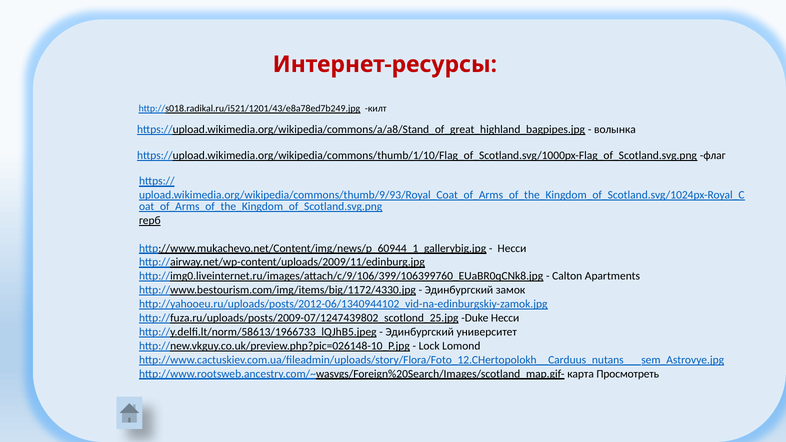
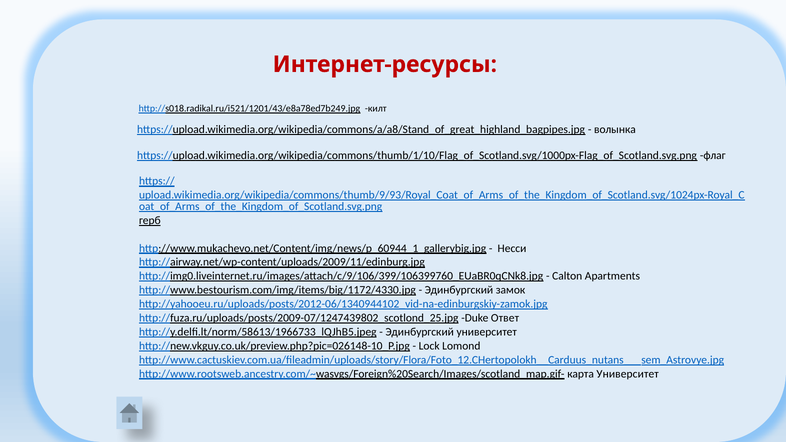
Duke Несси: Несси -> Ответ (505, 318)
карта Просмотреть: Просмотреть -> Университет (628, 374)
